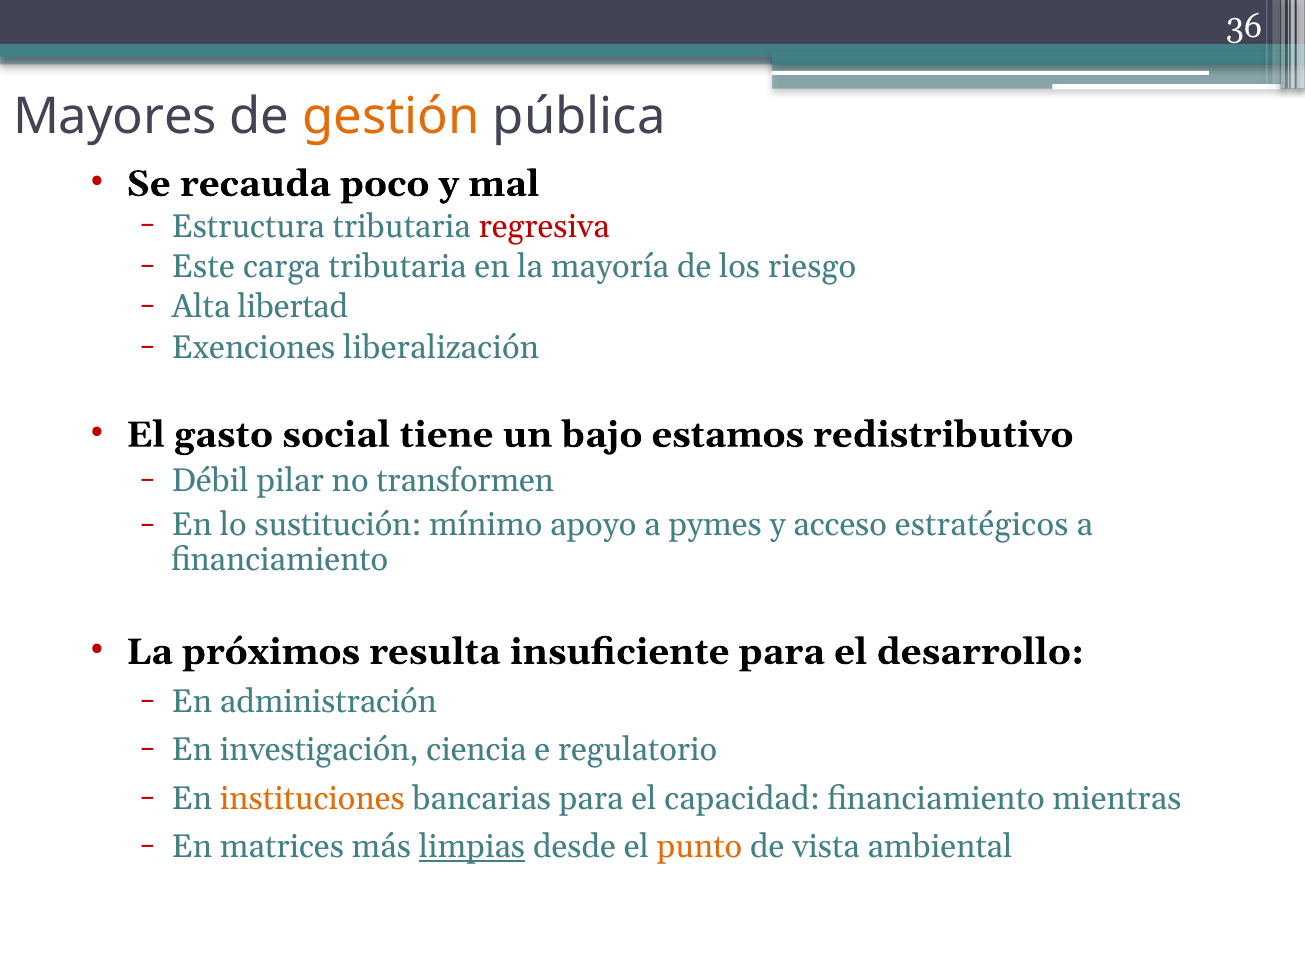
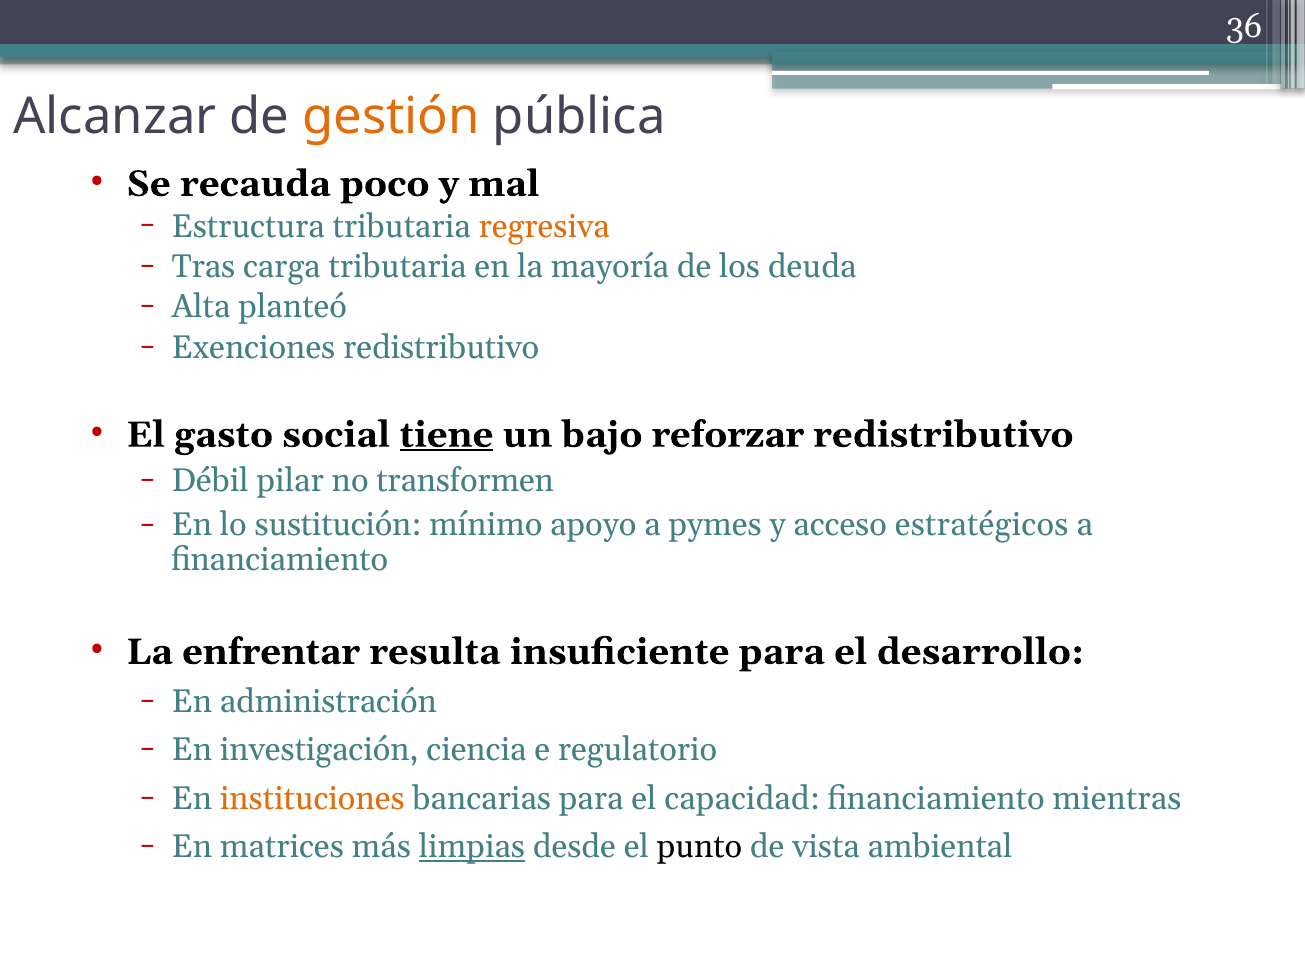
Mayores: Mayores -> Alcanzar (115, 117)
regresiva colour: red -> orange (544, 226)
Este: Este -> Tras (203, 267)
riesgo: riesgo -> deuda (812, 267)
libertad: libertad -> planteó (293, 307)
Exenciones liberalización: liberalización -> redistributivo (441, 347)
tiene underline: none -> present (446, 435)
estamos: estamos -> reforzar (728, 435)
próximos: próximos -> enfrentar (271, 652)
punto colour: orange -> black (699, 846)
